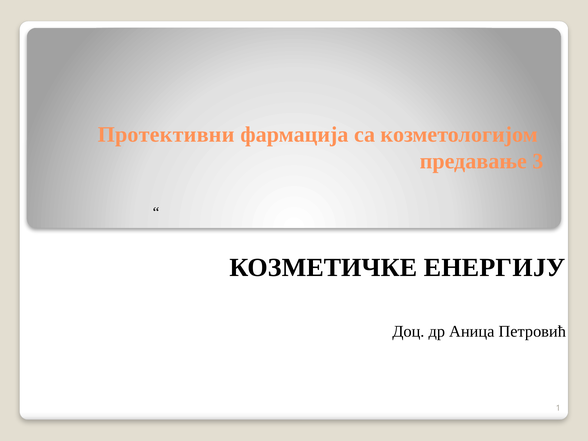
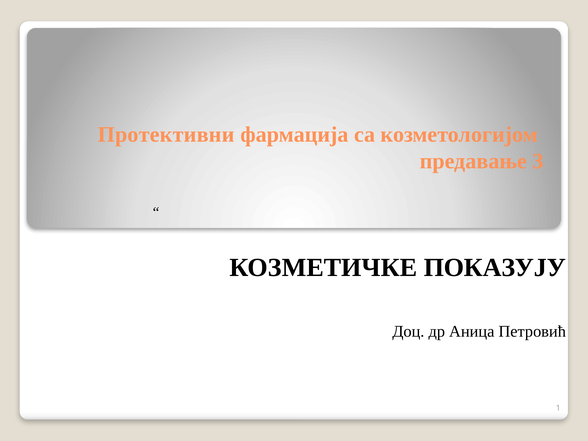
ЕНЕРГИЈУ: ЕНЕРГИЈУ -> ПОКАЗУЈУ (495, 267)
